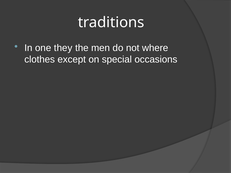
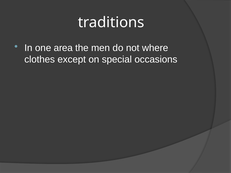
they: they -> area (63, 48)
